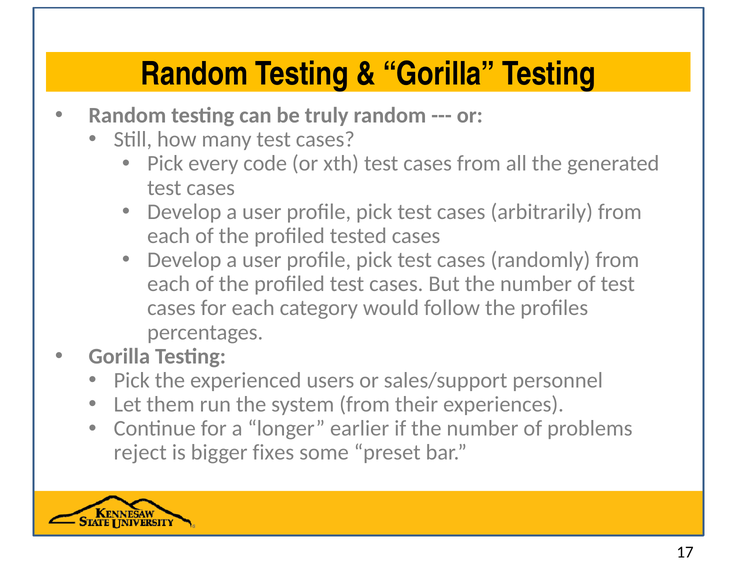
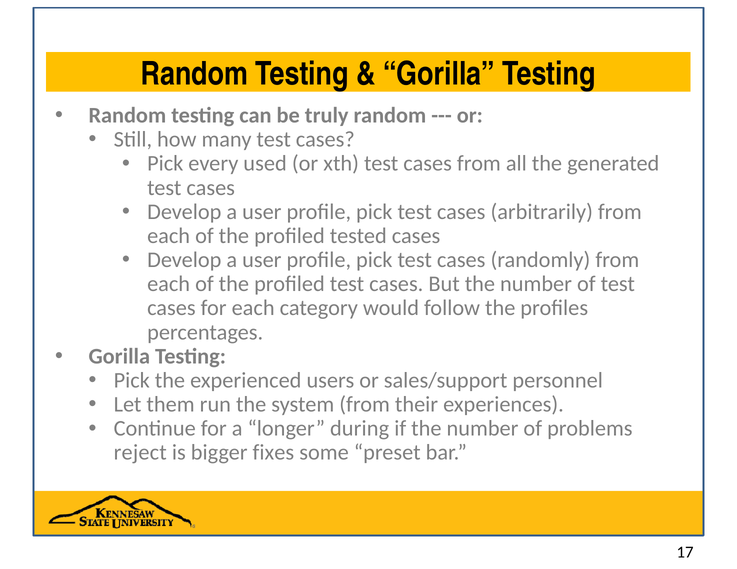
code: code -> used (265, 164)
earlier: earlier -> during (360, 429)
